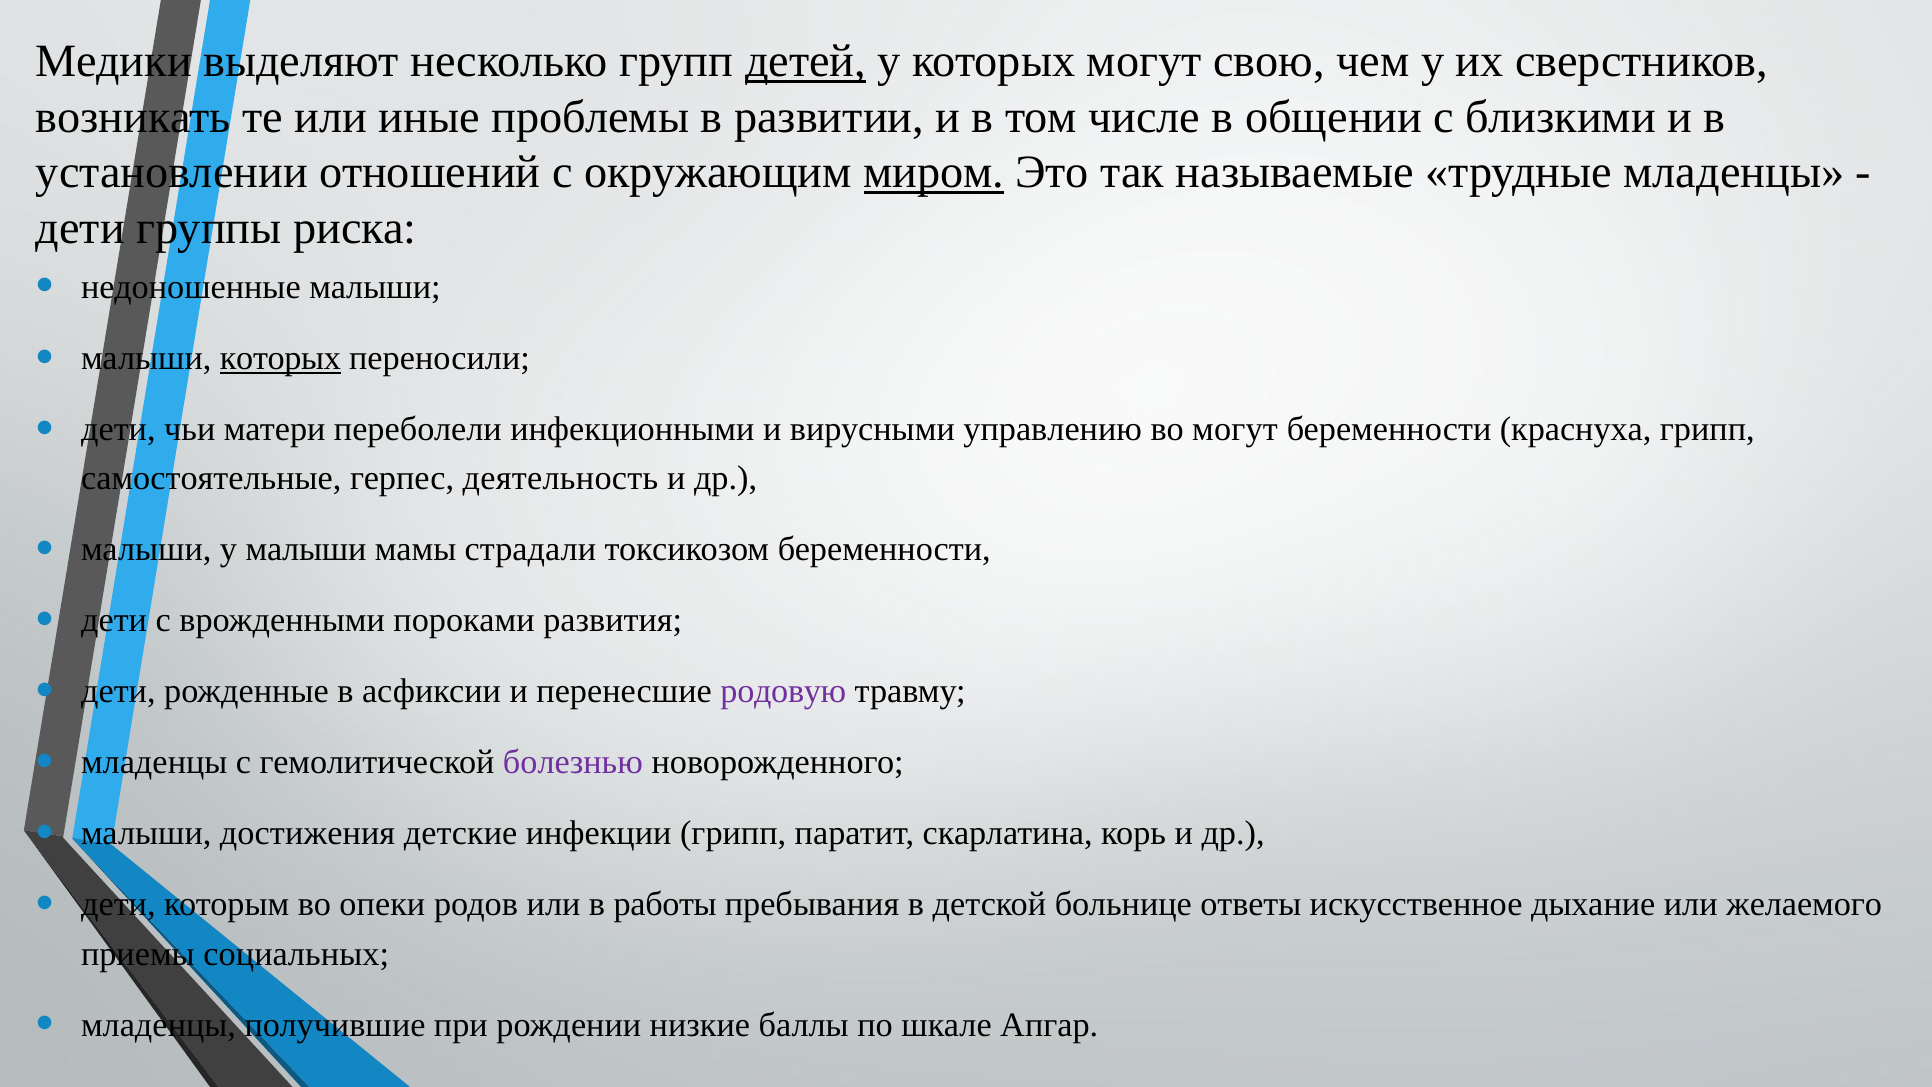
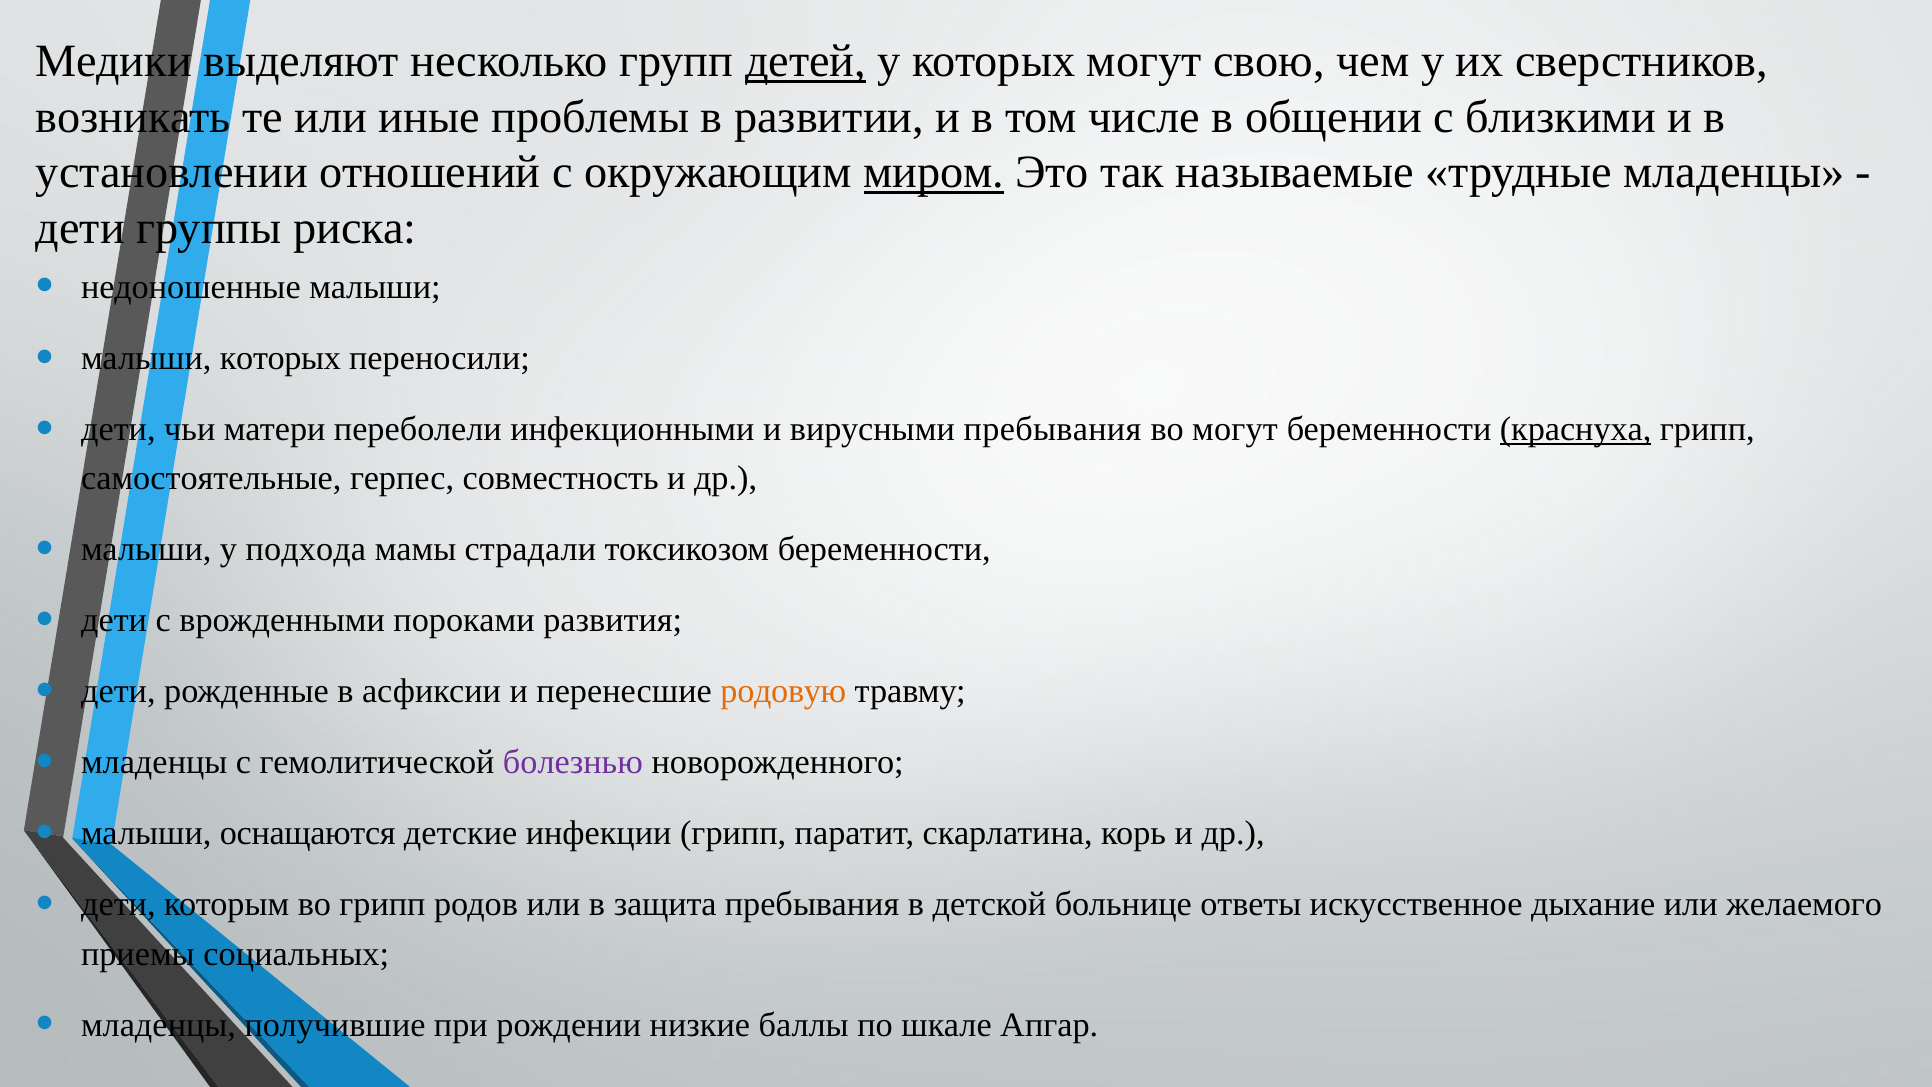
которых underline: present -> none (280, 358)
вирусными управлению: управлению -> пребывания (1053, 429)
краснуха underline: none -> present (1576, 429)
деятельность: деятельность -> совместность (561, 478)
у малыши: малыши -> подхода (306, 549)
родовую colour: purple -> orange (783, 691)
достижения: достижения -> оснащаются (308, 833)
во опеки: опеки -> грипп (382, 904)
работы: работы -> защита (665, 904)
